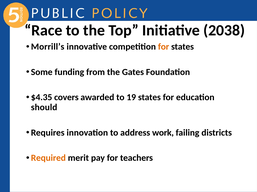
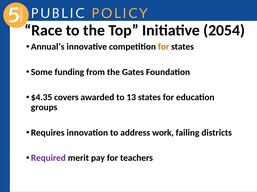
2038: 2038 -> 2054 (224, 31)
Morrill’s: Morrill’s -> Annual’s (48, 47)
19: 19 -> 13 (131, 98)
should: should -> groups (44, 108)
Required colour: orange -> purple (48, 159)
